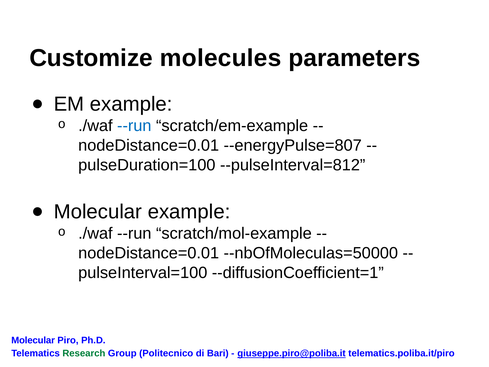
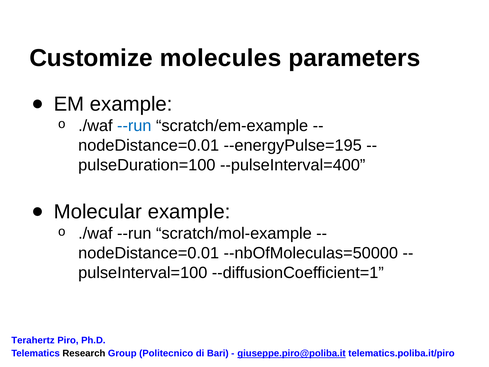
--energyPulse=807: --energyPulse=807 -> --energyPulse=195 (293, 145)
--pulseInterval=812: --pulseInterval=812 -> --pulseInterval=400 (293, 165)
Molecular: Molecular -> Terahertz (33, 340)
Research colour: green -> black (84, 353)
